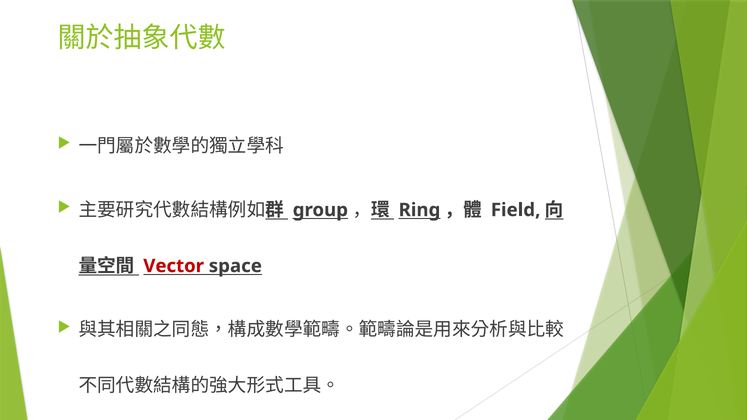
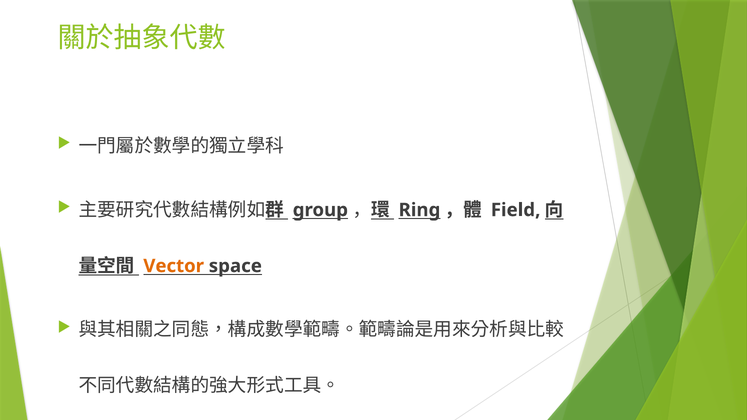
Vector colour: red -> orange (174, 266)
